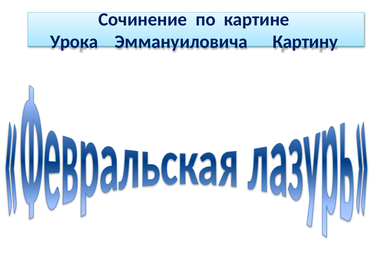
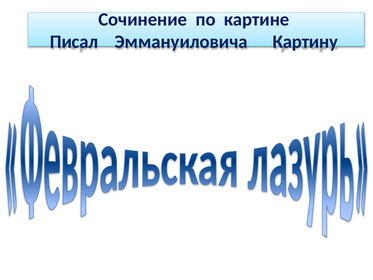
Урока: Урока -> Писал (74, 42)
